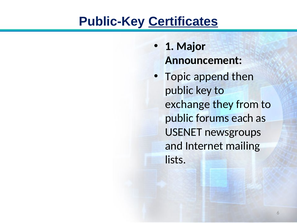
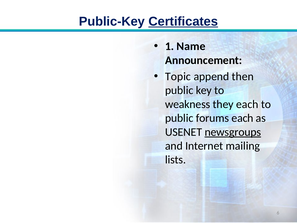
Major: Major -> Name (191, 46)
exchange: exchange -> weakness (188, 104)
they from: from -> each (247, 104)
newsgroups underline: none -> present (233, 132)
